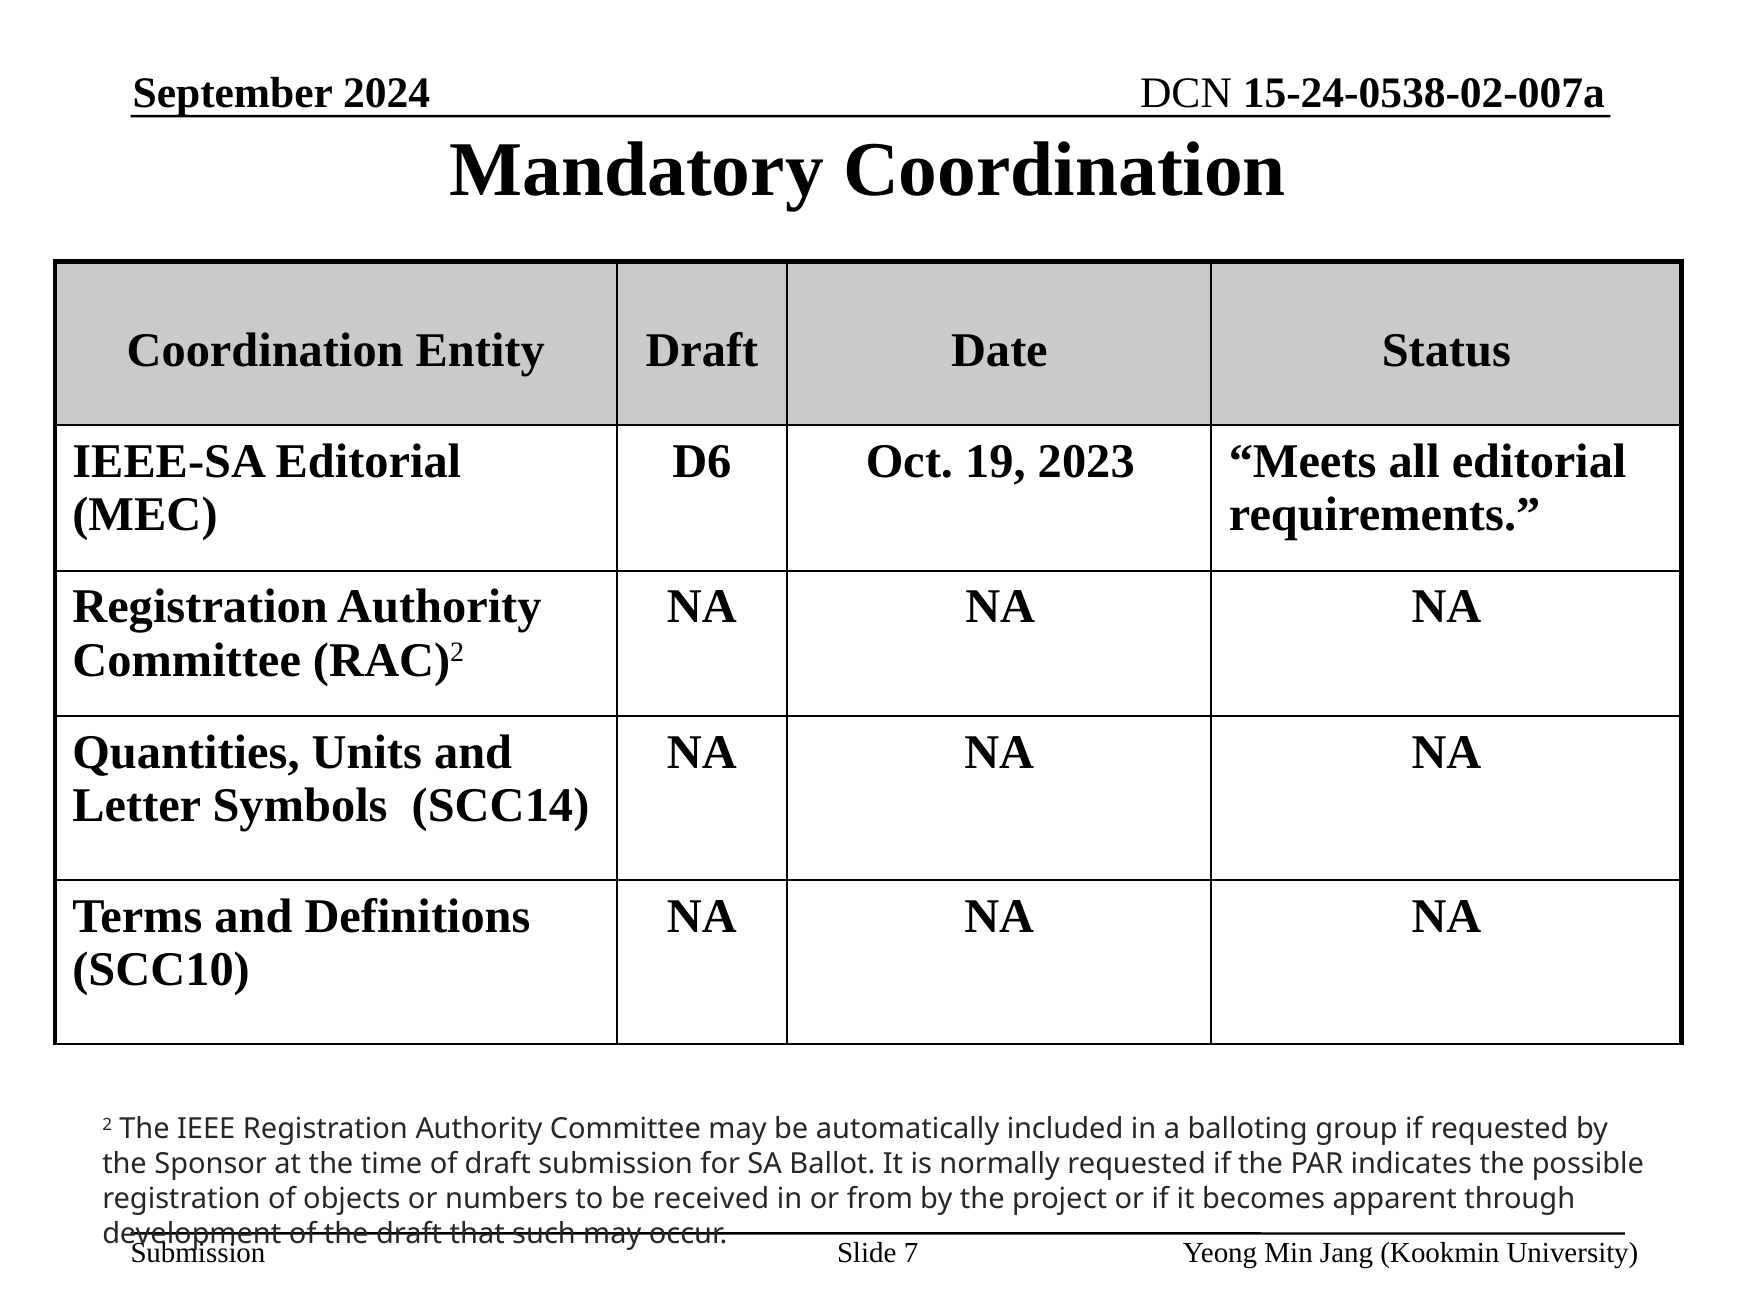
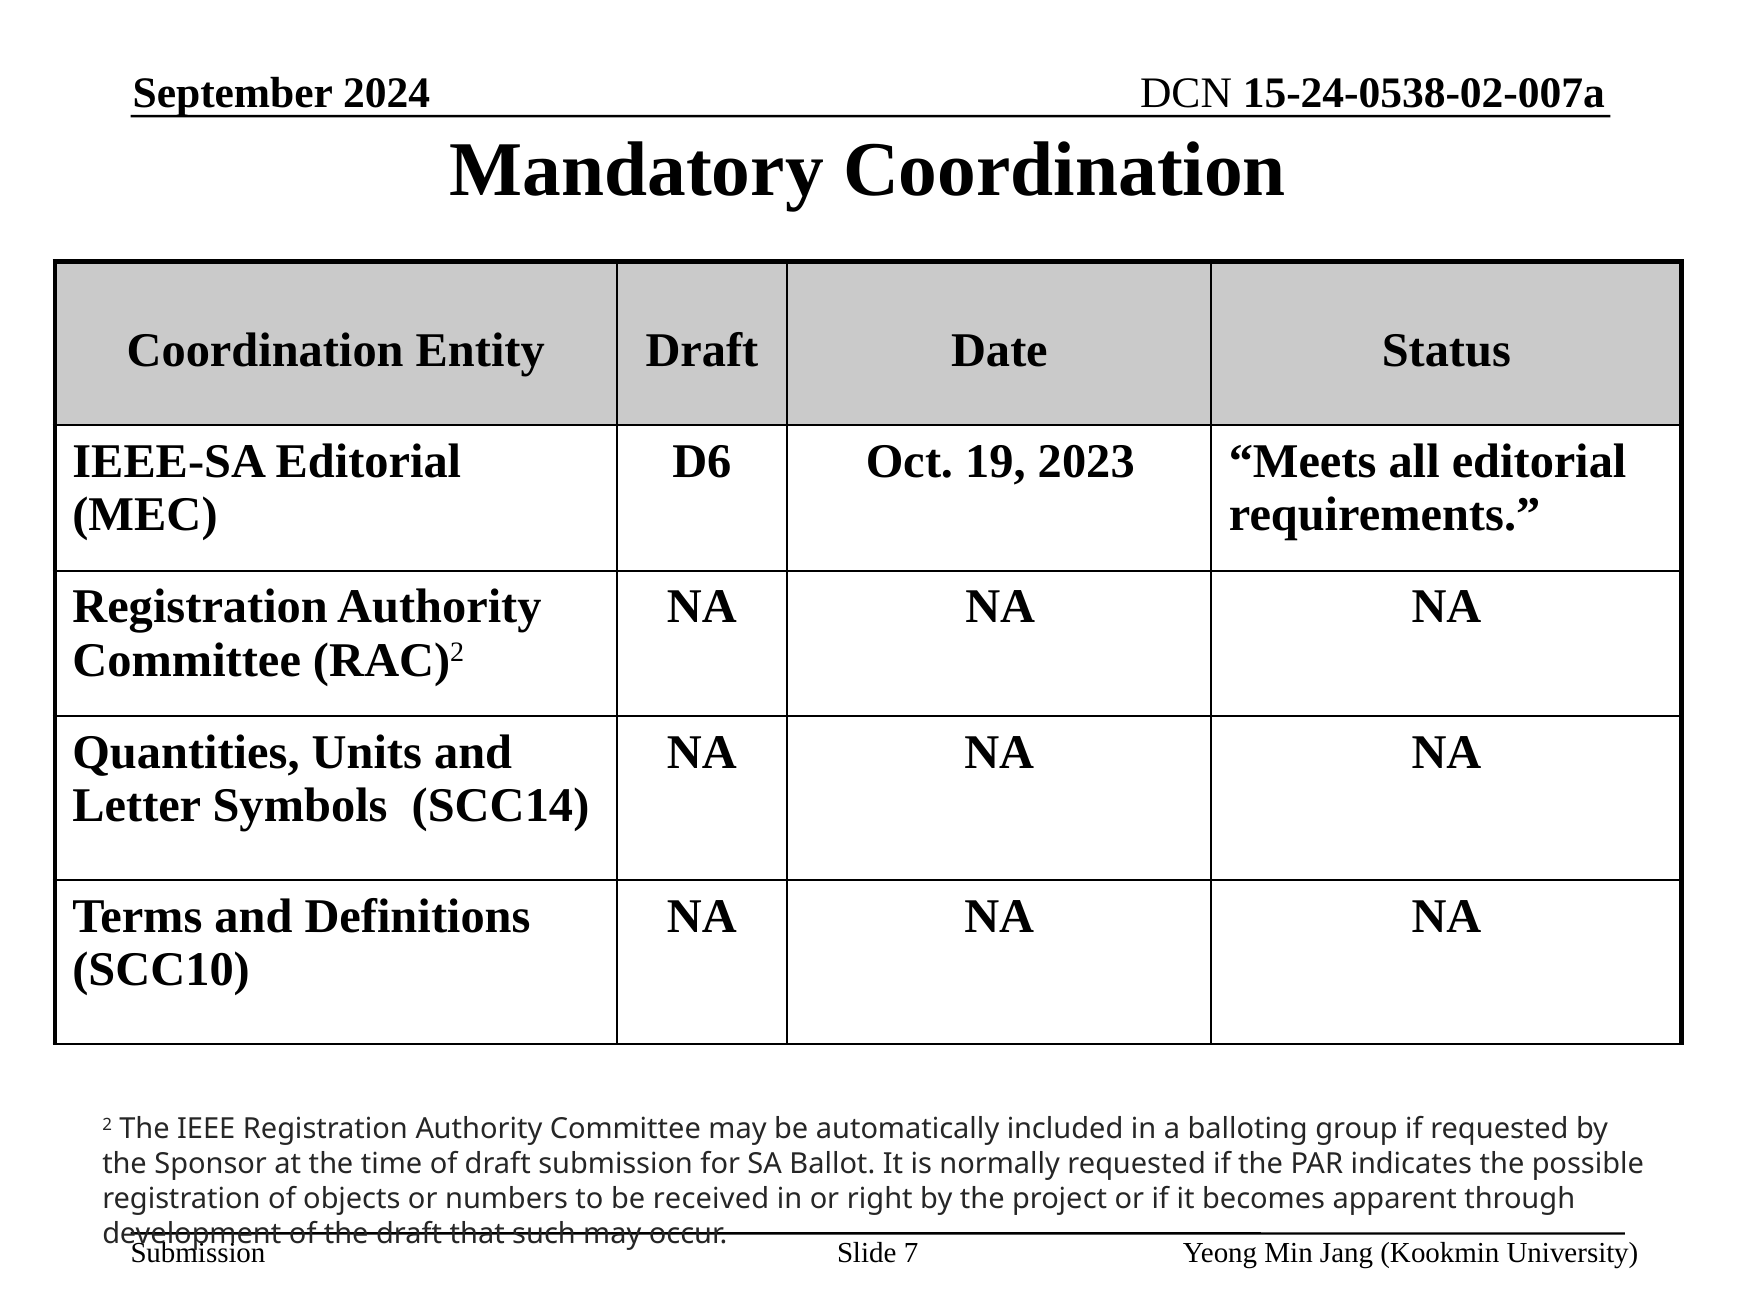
from: from -> right (880, 1199)
